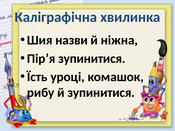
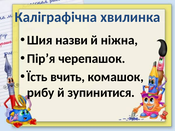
Пір’я зупинитися: зупинитися -> черепашок (92, 59)
уроці: уроці -> вчить (68, 77)
